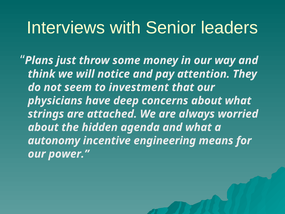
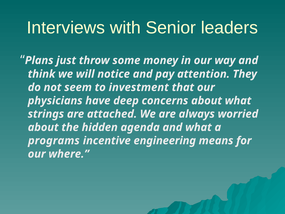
autonomy: autonomy -> programs (54, 140)
power: power -> where (69, 154)
